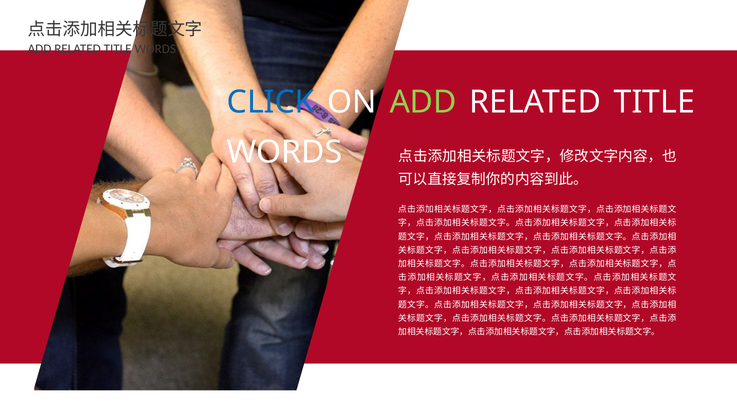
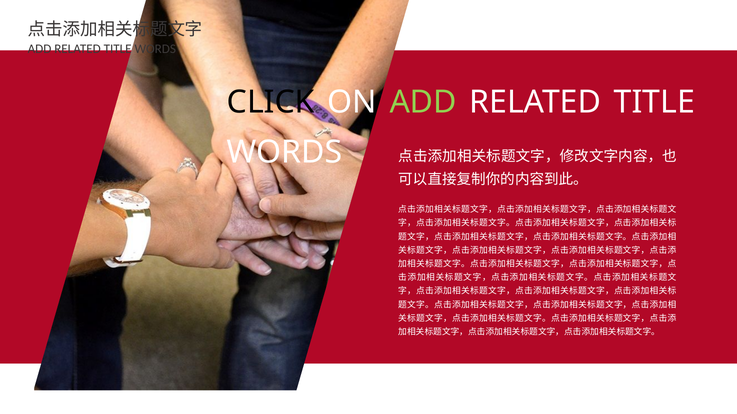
CLICK colour: blue -> black (271, 102)
